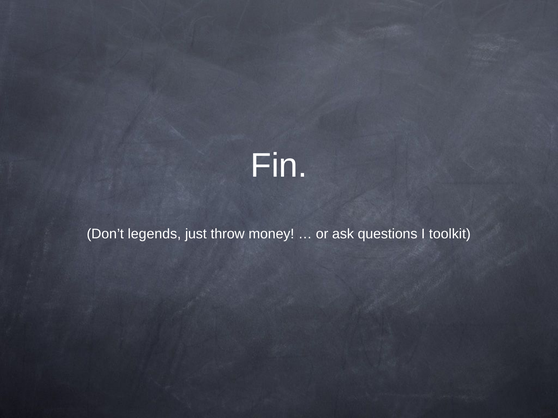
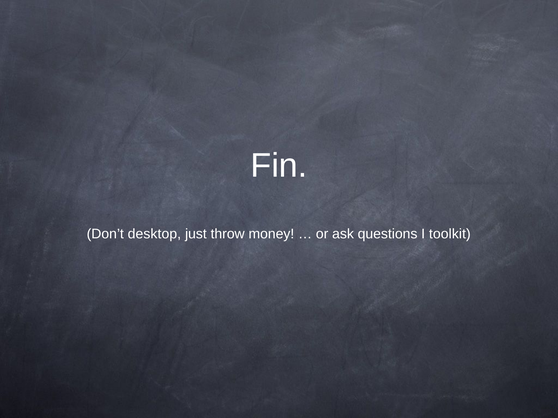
legends: legends -> desktop (154, 234)
